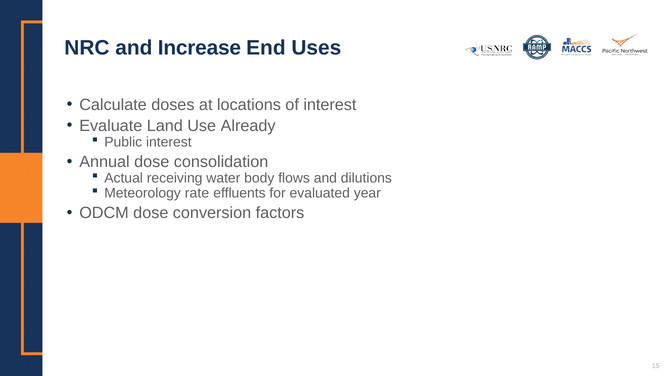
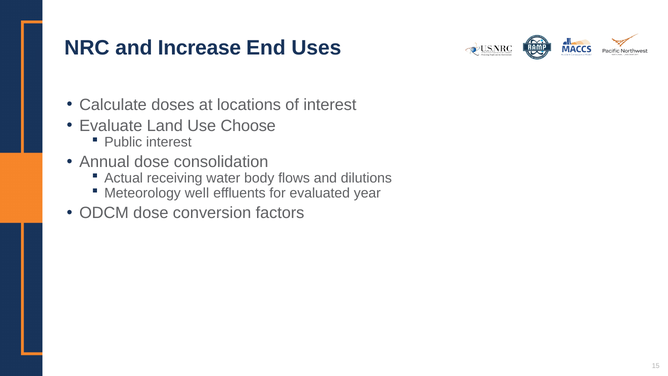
Already: Already -> Choose (248, 126)
rate: rate -> well (197, 193)
